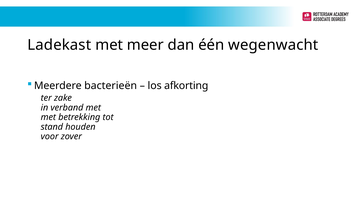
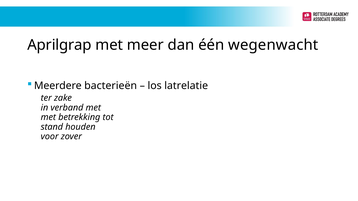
Ladekast: Ladekast -> Aprilgrap (59, 45)
afkorting: afkorting -> latrelatie (186, 86)
